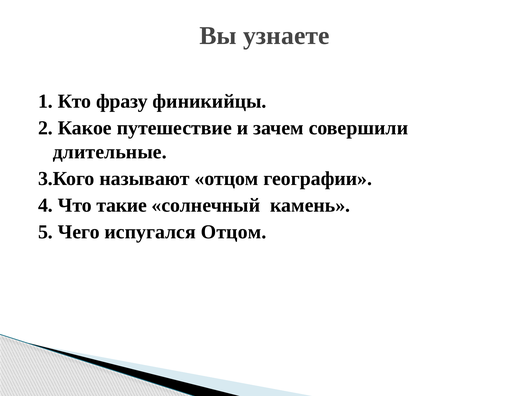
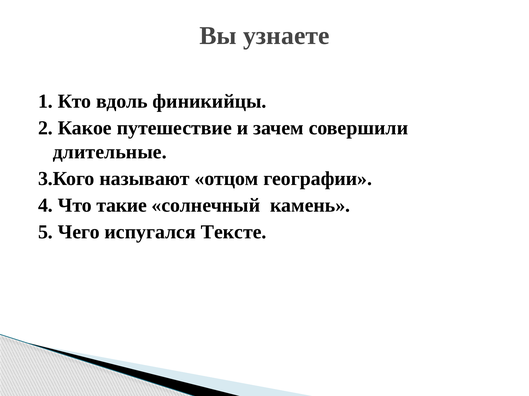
фразу: фразу -> вдоль (122, 102)
испугался Отцом: Отцом -> Тексте (234, 232)
